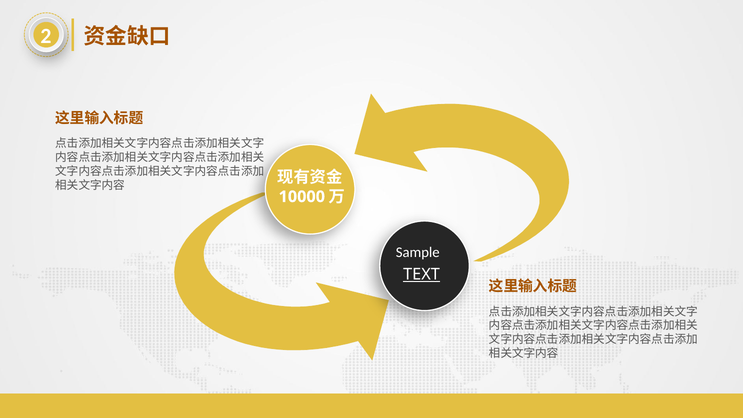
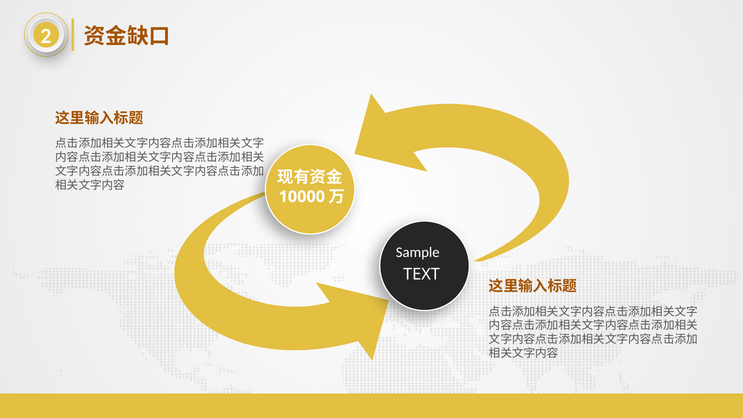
TEXT underline: present -> none (421, 275)
